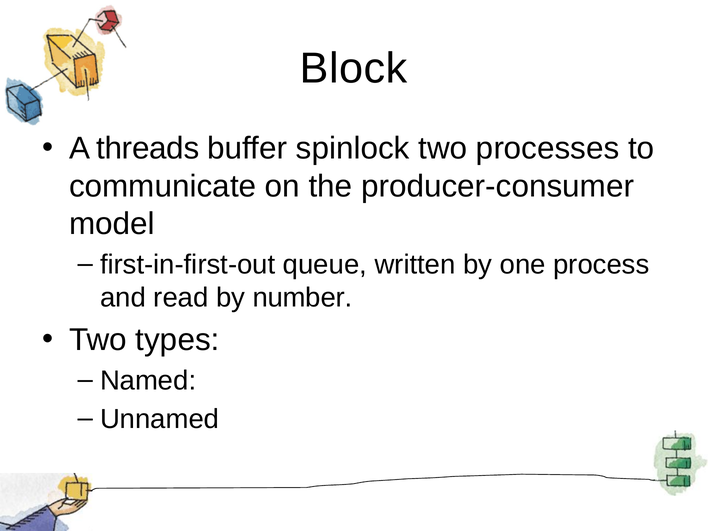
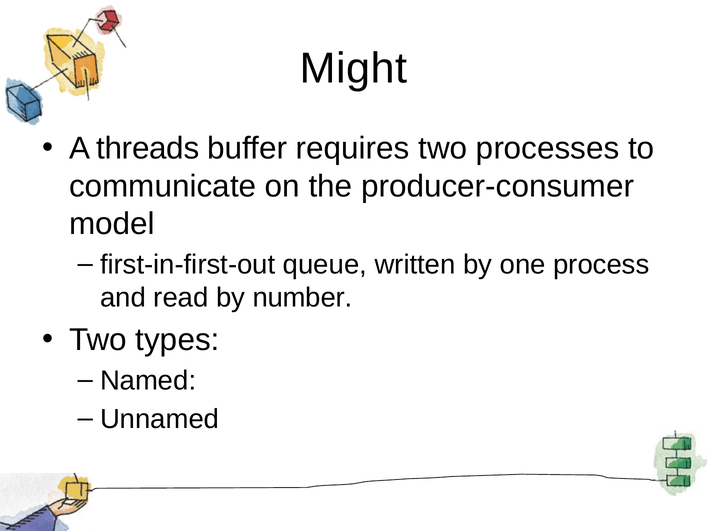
Block: Block -> Might (354, 69)
spinlock: spinlock -> requires (353, 149)
